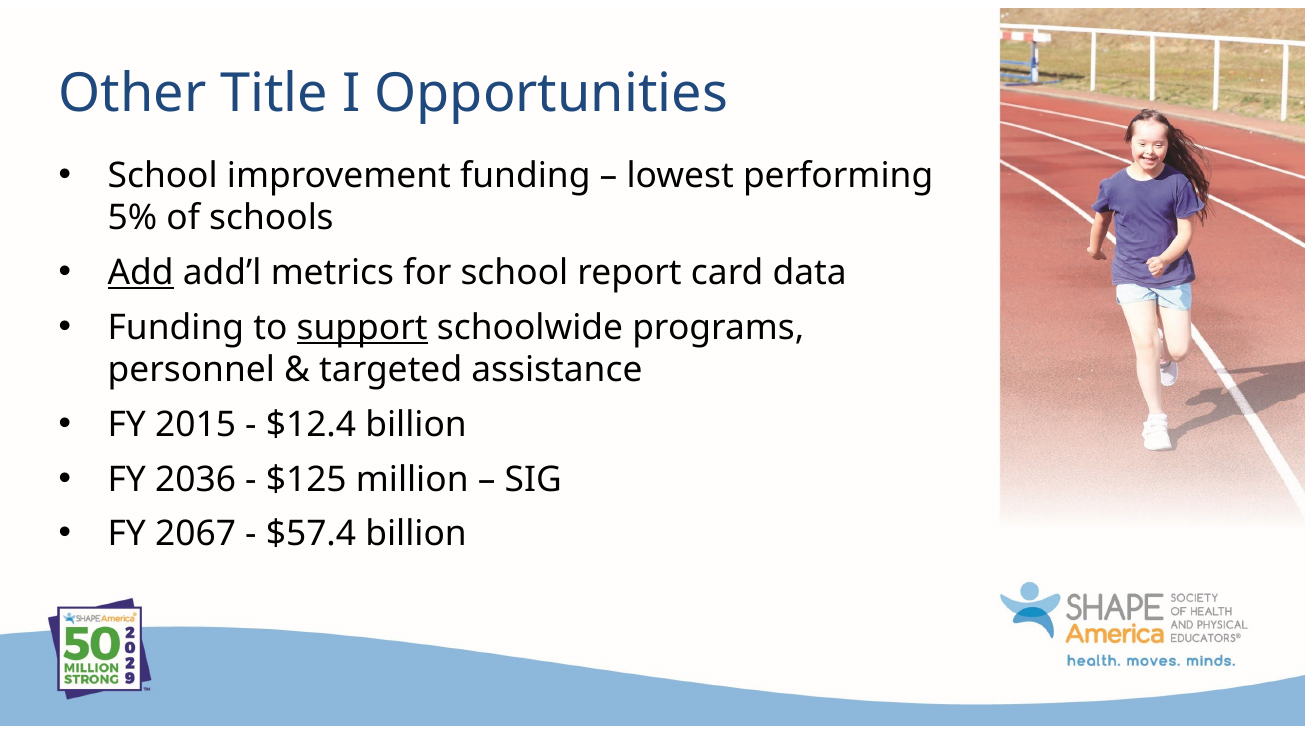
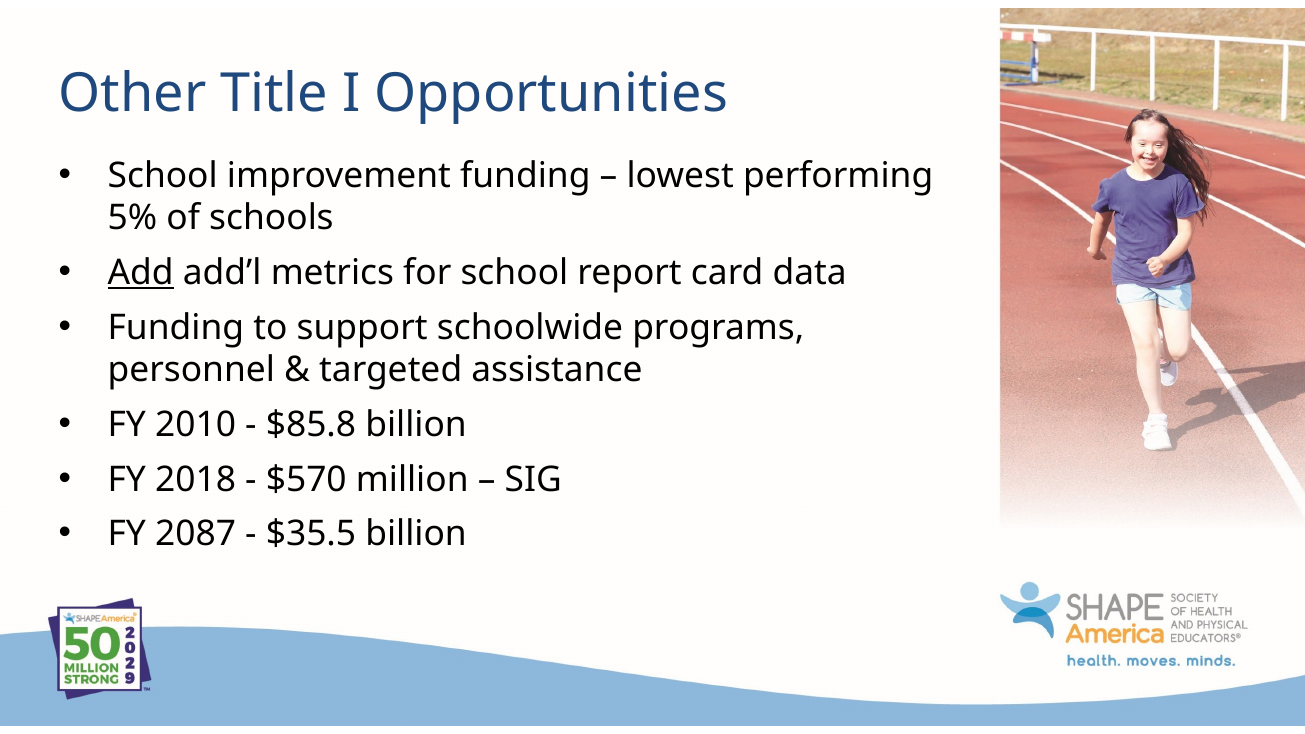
support underline: present -> none (362, 327)
2015: 2015 -> 2010 (196, 425)
$12.4: $12.4 -> $85.8 (311, 425)
2036: 2036 -> 2018 (196, 479)
$125: $125 -> $570 (306, 479)
2067: 2067 -> 2087 (196, 534)
$57.4: $57.4 -> $35.5 (311, 534)
